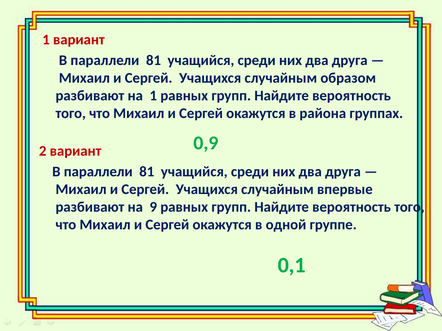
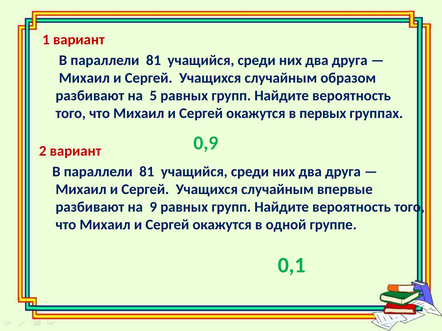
на 1: 1 -> 5 (153, 96)
района: района -> первых (323, 113)
